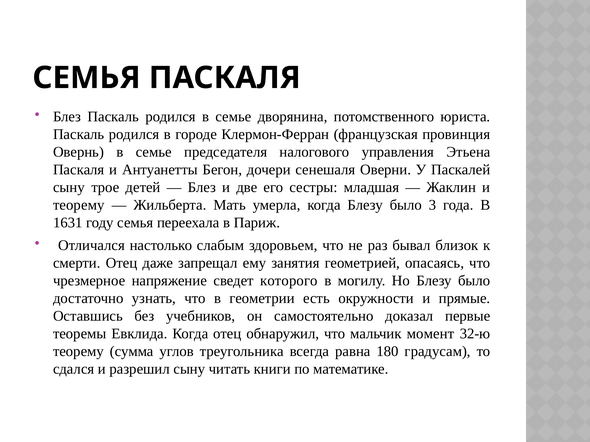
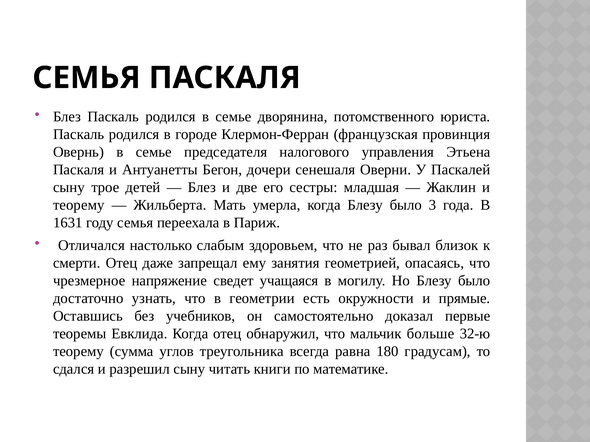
которого: которого -> учащаяся (289, 281)
момент: момент -> больше (431, 334)
